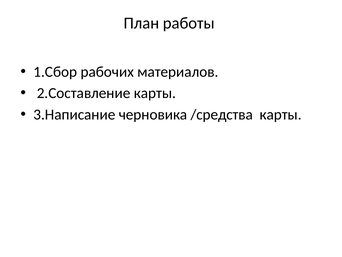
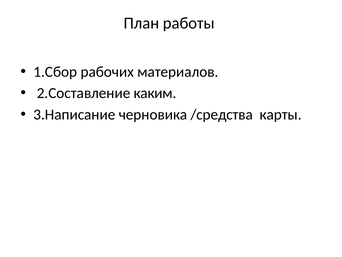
2.Составление карты: карты -> каким (155, 93)
